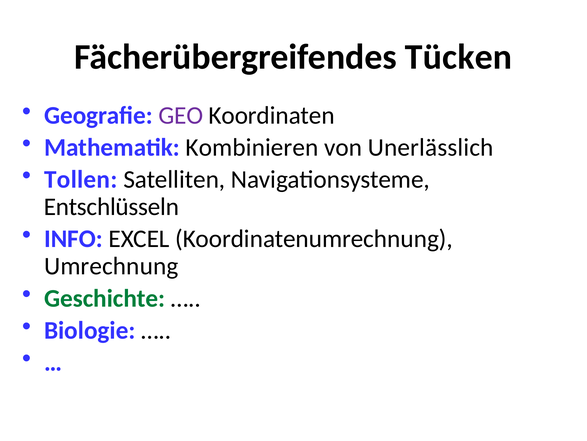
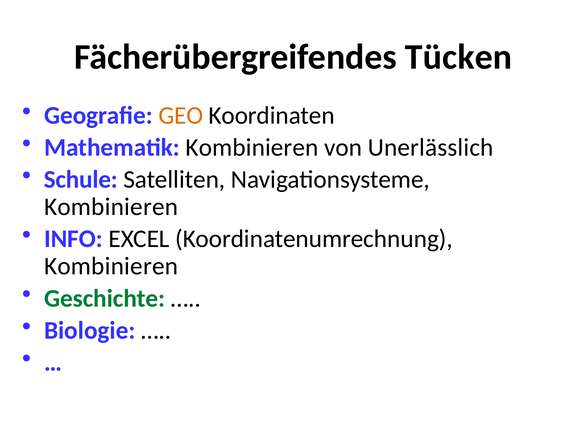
GEO colour: purple -> orange (181, 115)
Tollen: Tollen -> Schule (81, 179)
Entschlüsseln: Entschlüsseln -> Kombinieren (111, 207)
Umrechnung: Umrechnung -> Kombinieren (111, 266)
